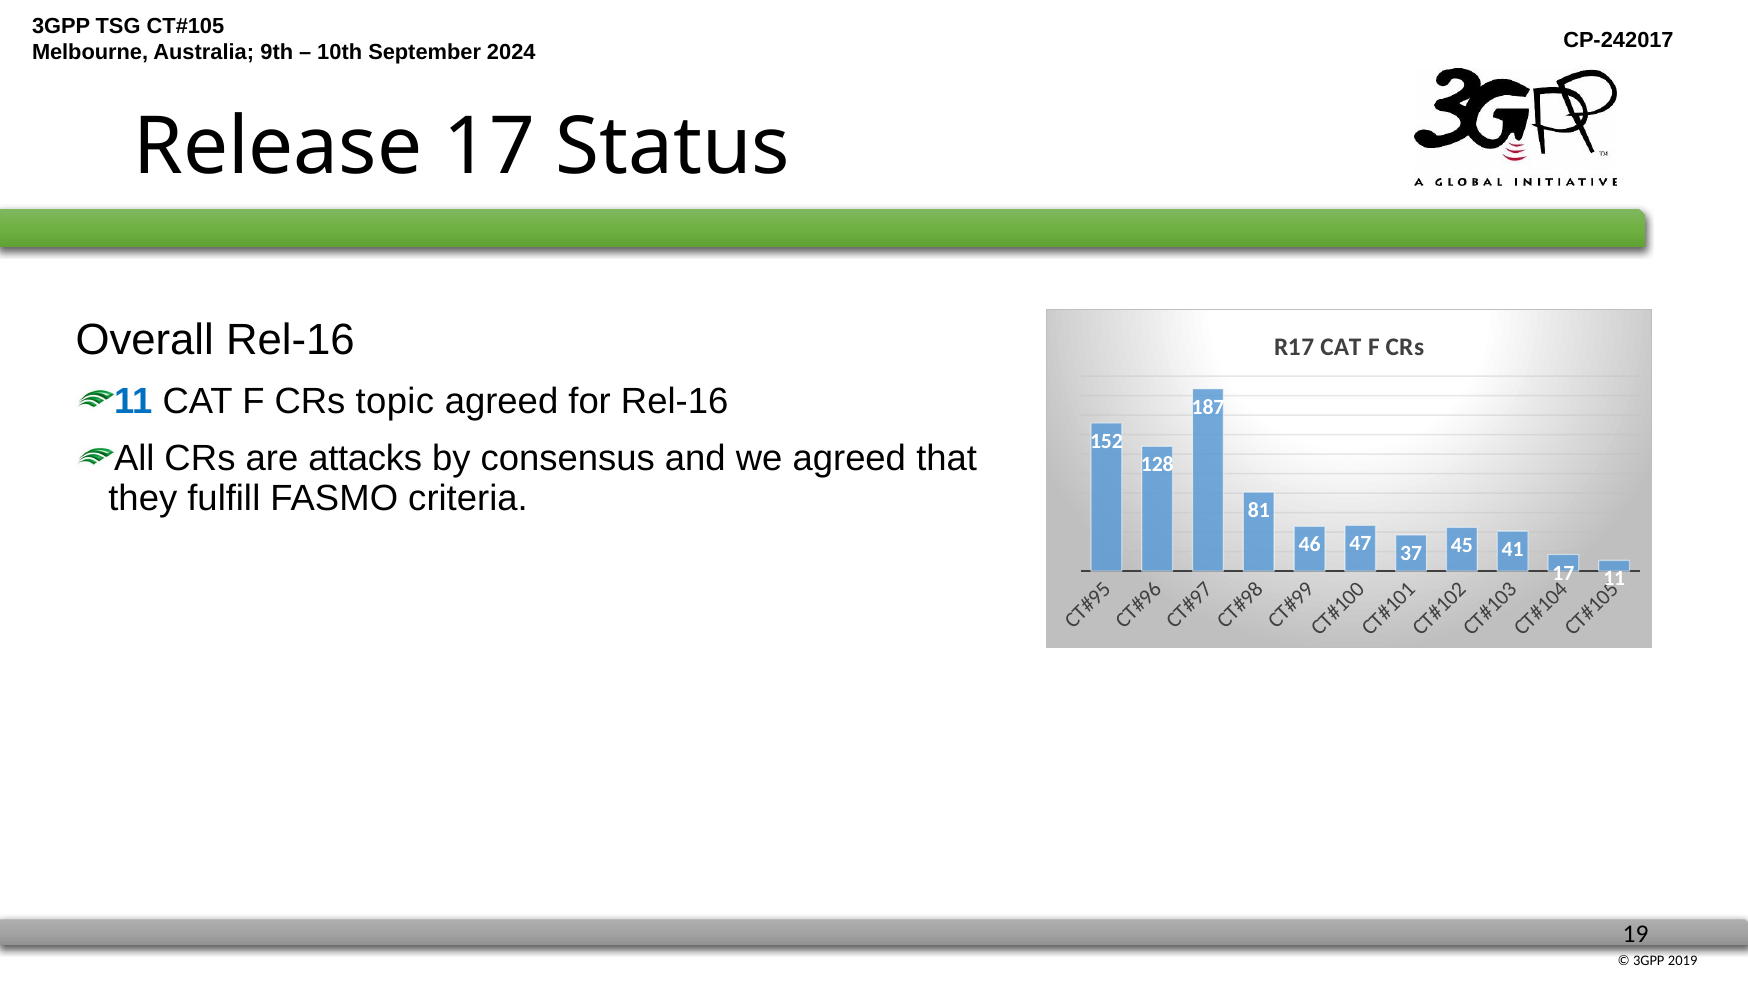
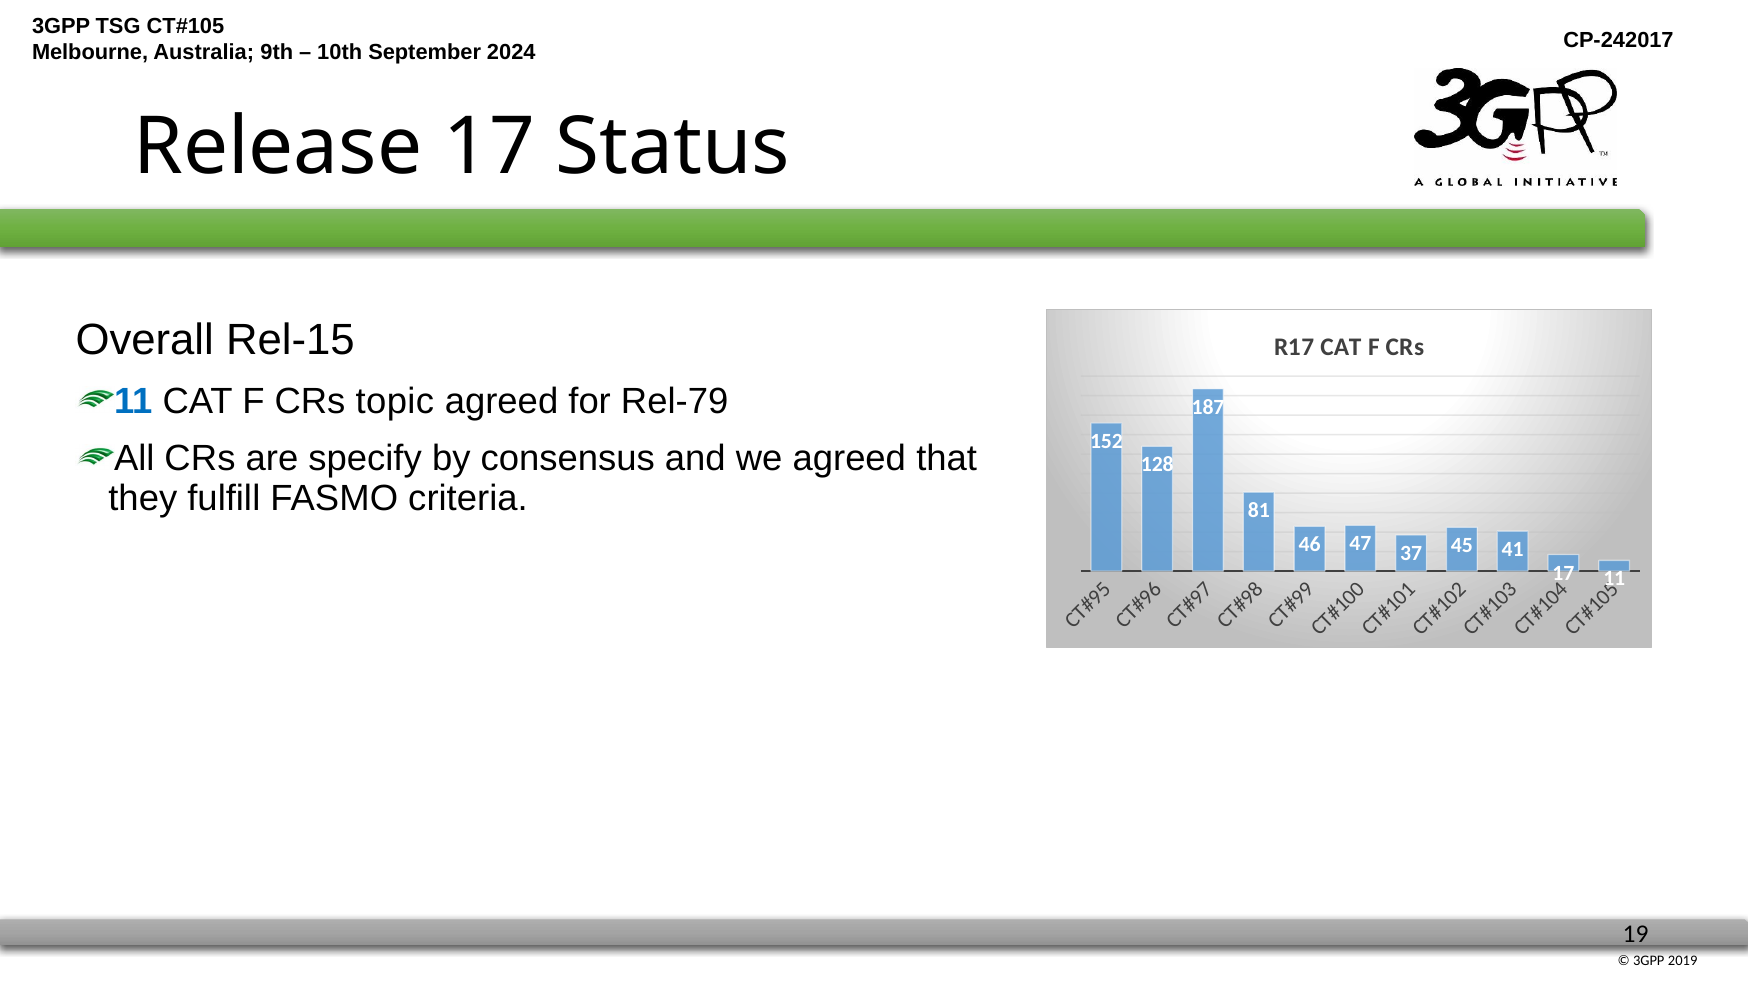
Overall Rel-16: Rel-16 -> Rel-15 (290, 340)
for Rel-16: Rel-16 -> Rel-79 (675, 402)
attacks: attacks -> specify (365, 459)
